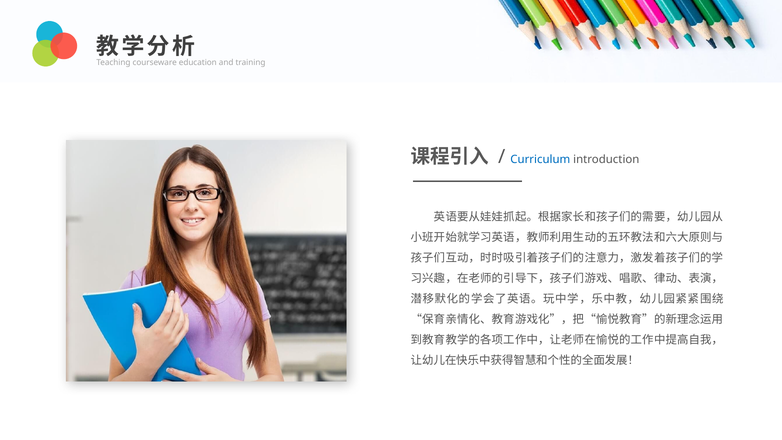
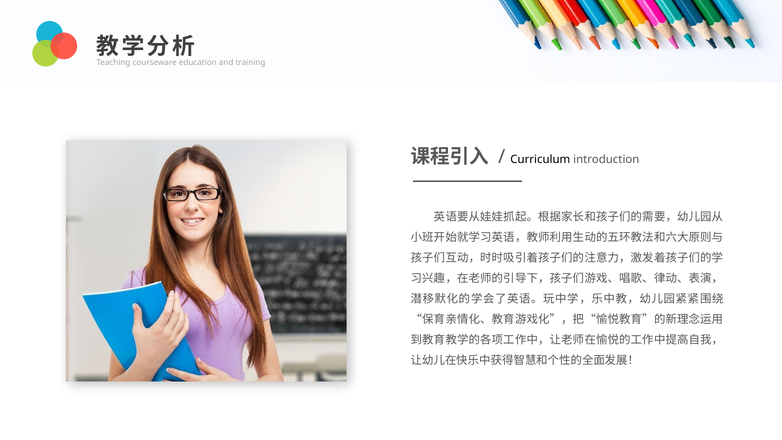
Curriculum colour: blue -> black (540, 159)
